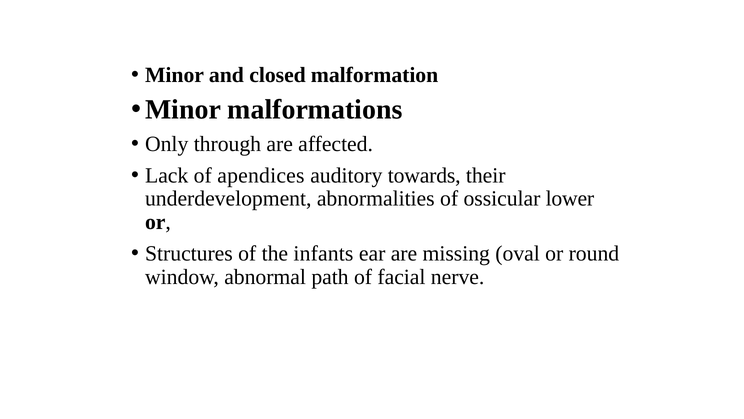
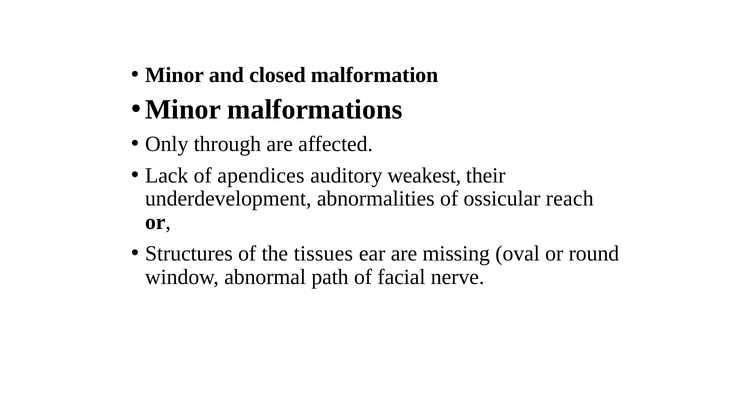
towards: towards -> weakest (424, 175)
lower: lower -> reach (570, 199)
infants: infants -> tissues (323, 253)
